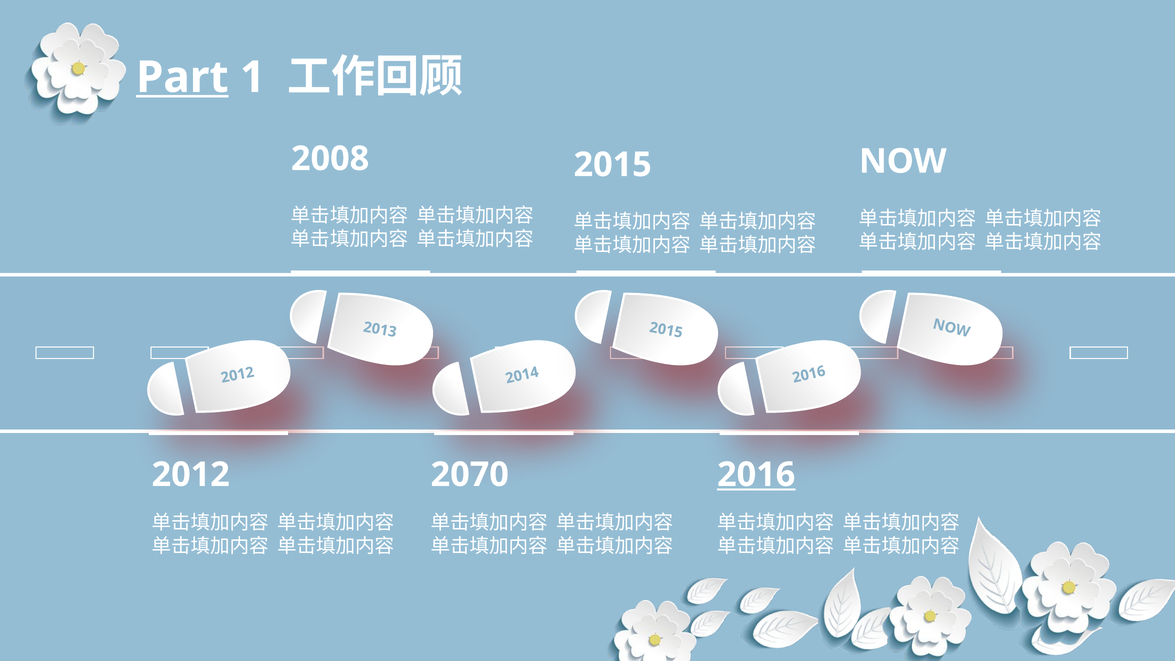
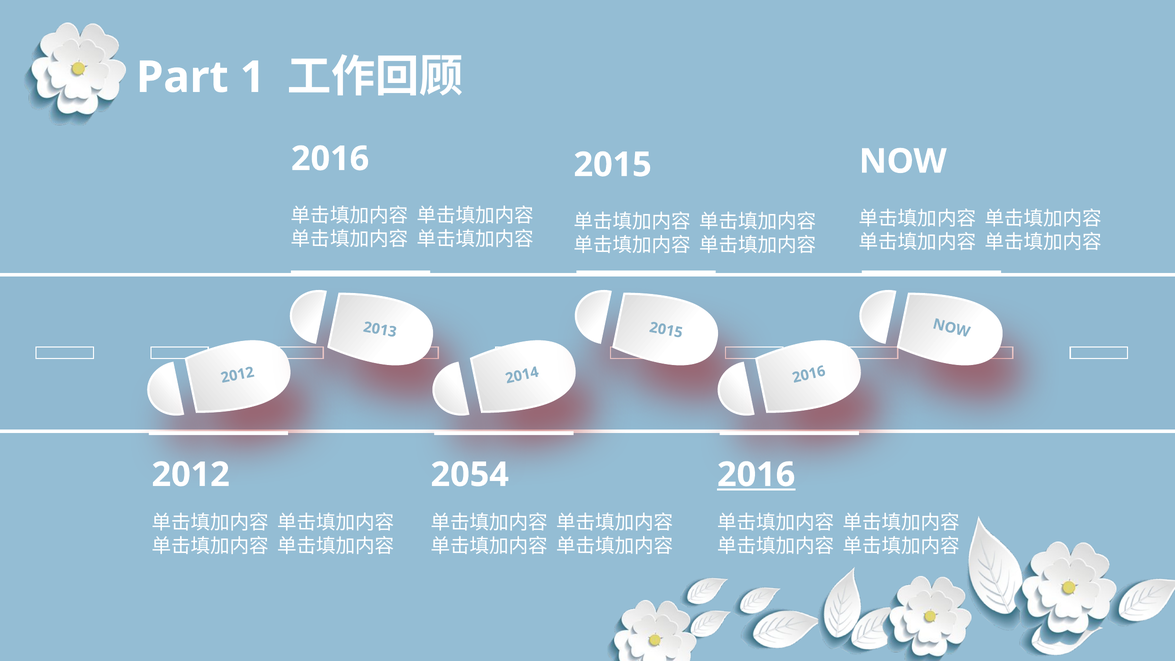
Part underline: present -> none (182, 77)
2008: 2008 -> 2016 (330, 159)
2070: 2070 -> 2054 (470, 475)
